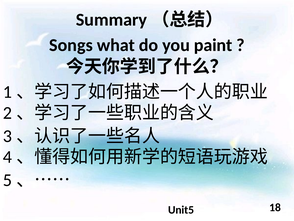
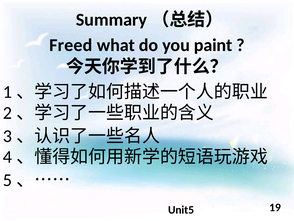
Songs: Songs -> Freed (71, 45)
18: 18 -> 19 (275, 207)
